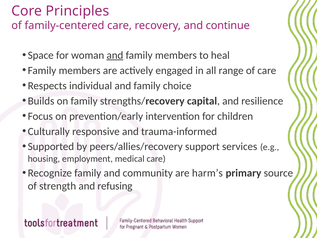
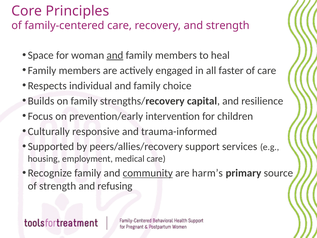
and continue: continue -> strength (228, 26)
range: range -> faster (231, 70)
community underline: none -> present (148, 173)
